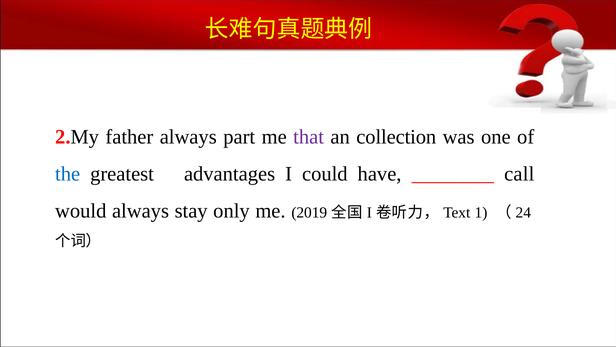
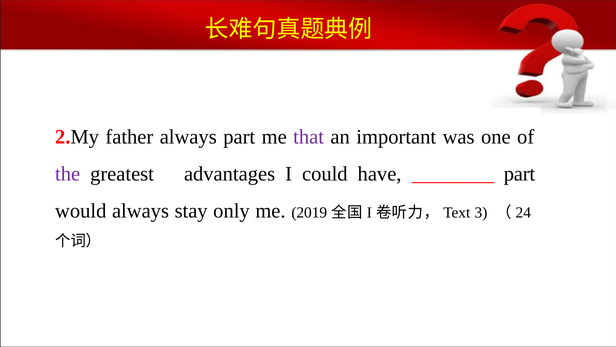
collection: collection -> important (396, 137)
the colour: blue -> purple (68, 174)
call: call -> part (519, 174)
1: 1 -> 3 (481, 212)
